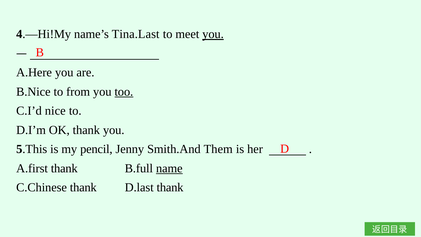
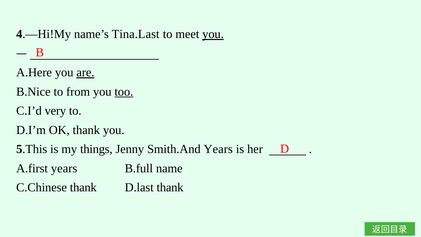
are underline: none -> present (85, 73)
nice: nice -> very (55, 111)
pencil: pencil -> things (96, 149)
Smith.And Them: Them -> Years (218, 149)
A.first thank: thank -> years (64, 168)
name underline: present -> none (169, 168)
